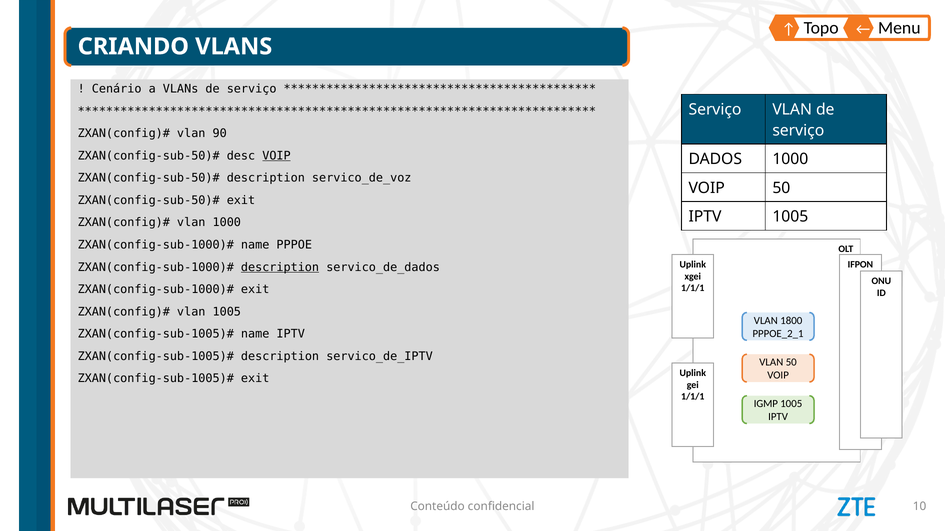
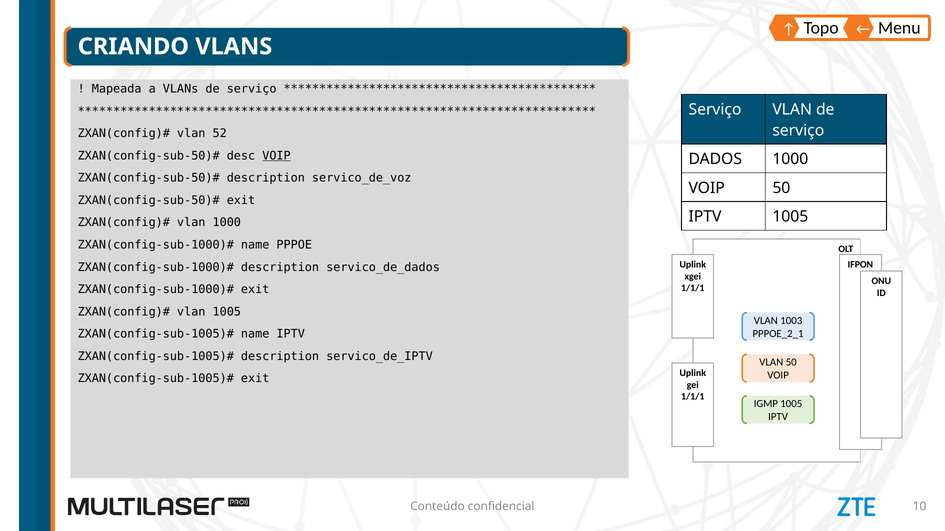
Cenário: Cenário -> Mapeada (117, 89)
90: 90 -> 52 (220, 134)
description underline: present -> none (280, 267)
1800: 1800 -> 1003 (791, 321)
